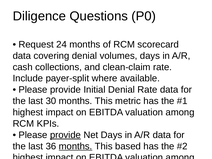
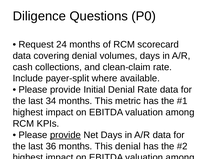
30: 30 -> 34 (51, 101)
months underline: present -> none (76, 146)
This based: based -> denial (128, 146)
